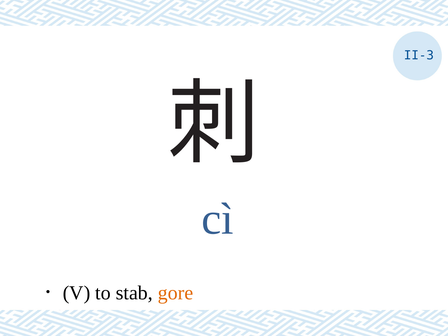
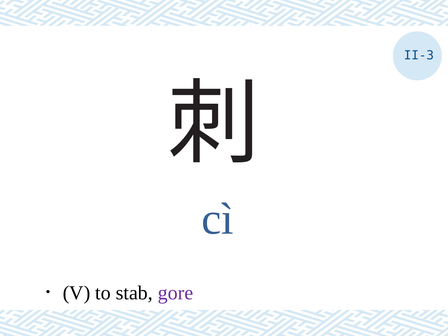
gore colour: orange -> purple (175, 293)
